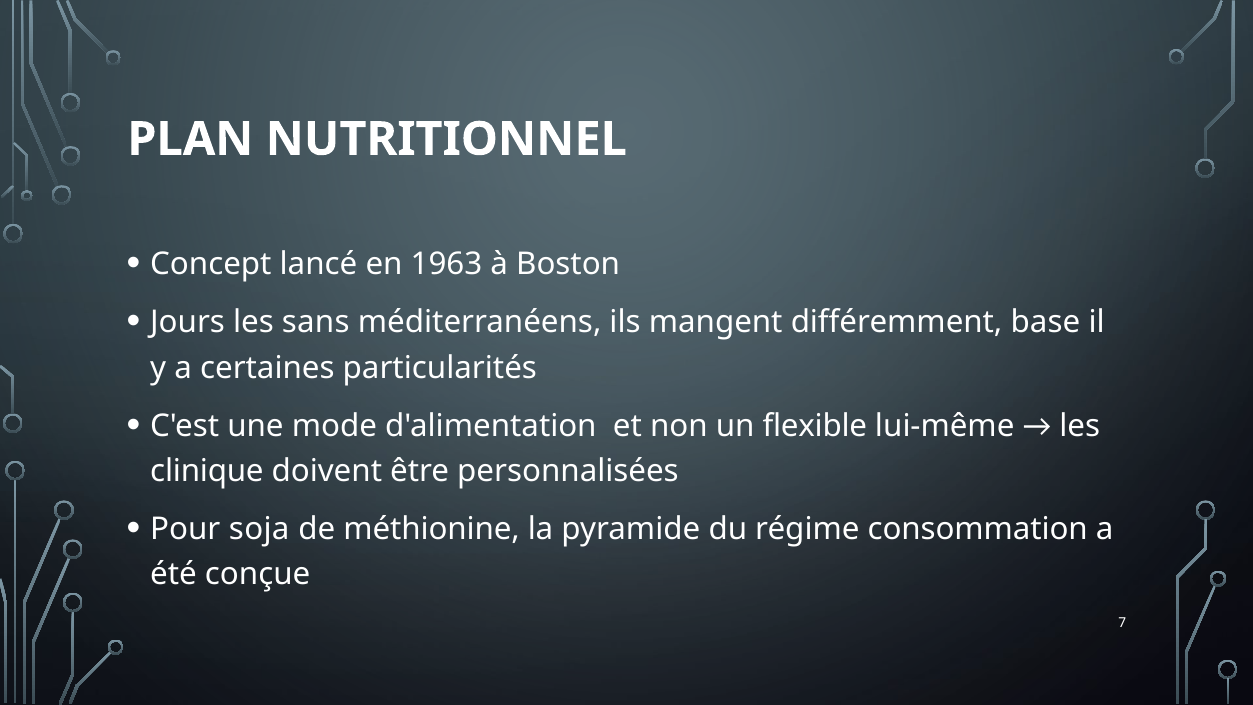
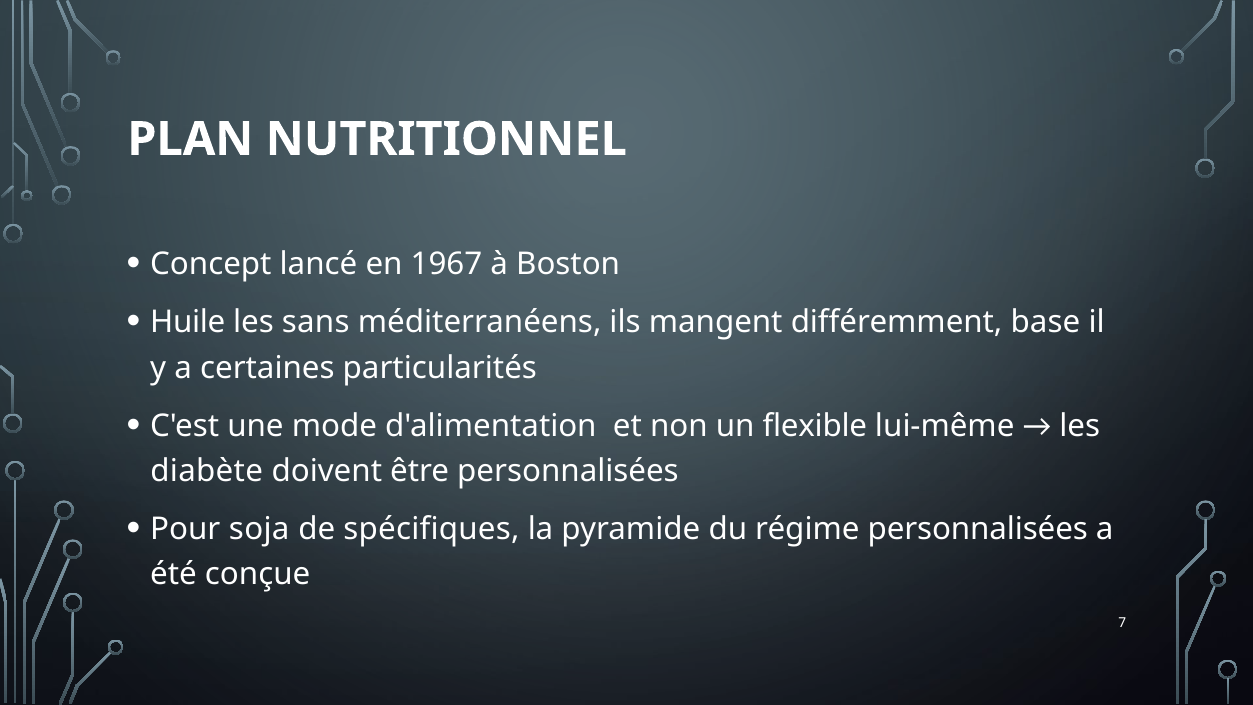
1963: 1963 -> 1967 (446, 264)
Jours: Jours -> Huile (188, 323)
clinique: clinique -> diabète (207, 471)
méthionine: méthionine -> spécifiques (431, 529)
régime consommation: consommation -> personnalisées (978, 529)
